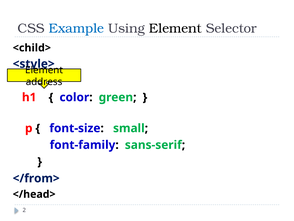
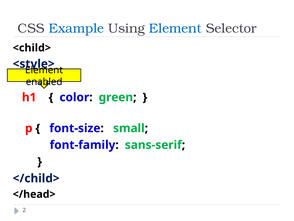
Element colour: black -> blue (175, 28)
address: address -> enabled (44, 82)
</from>: </from> -> </child> (36, 178)
